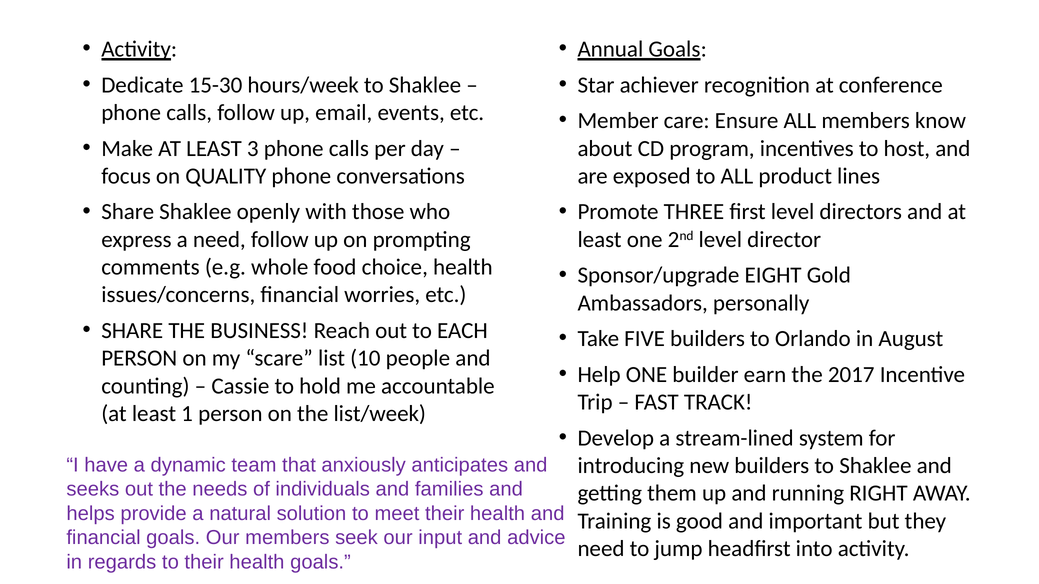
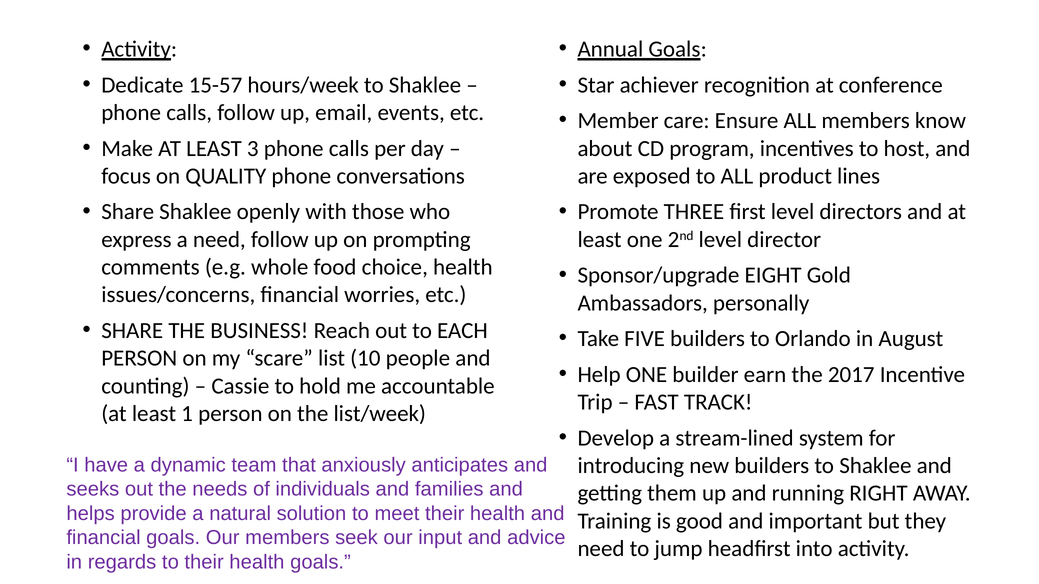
15-30: 15-30 -> 15-57 (215, 85)
